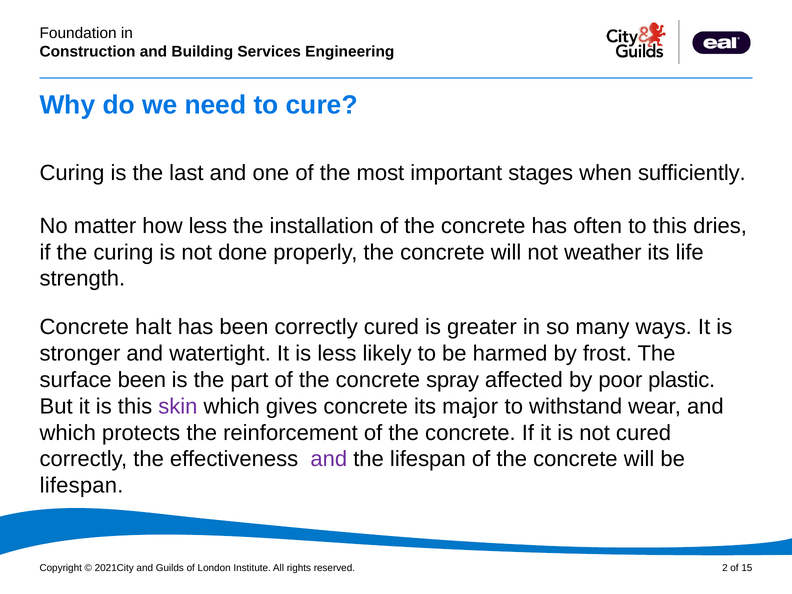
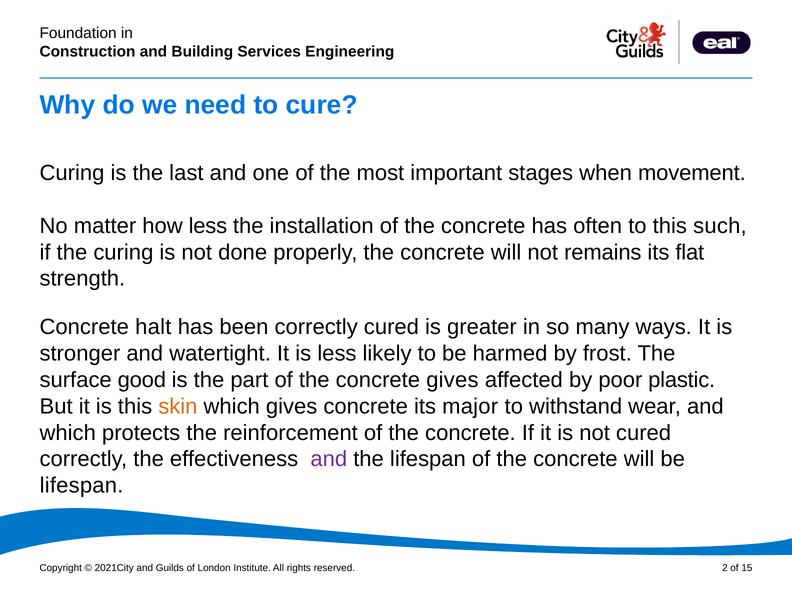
sufficiently: sufficiently -> movement (692, 173)
dries: dries -> such (720, 226)
weather: weather -> remains (603, 252)
life: life -> flat (690, 252)
surface been: been -> good (142, 380)
concrete spray: spray -> gives (452, 380)
skin colour: purple -> orange (178, 406)
